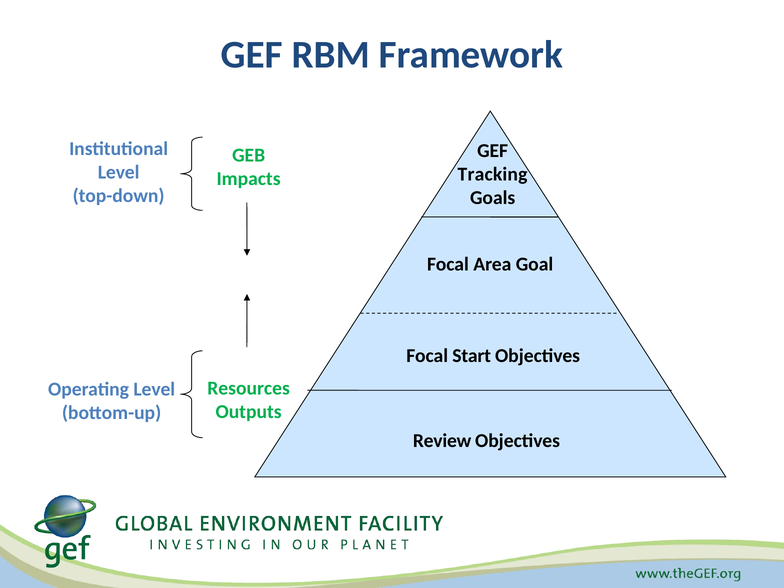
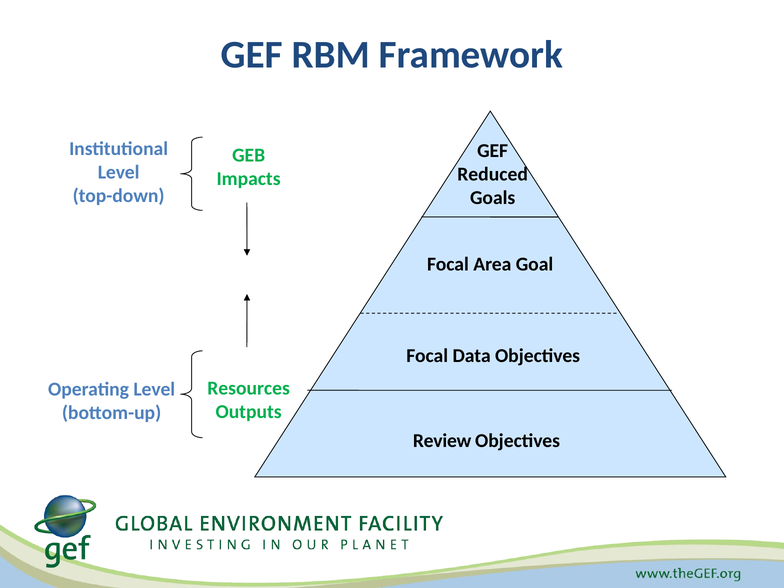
Tracking: Tracking -> Reduced (493, 174)
Start: Start -> Data (472, 356)
